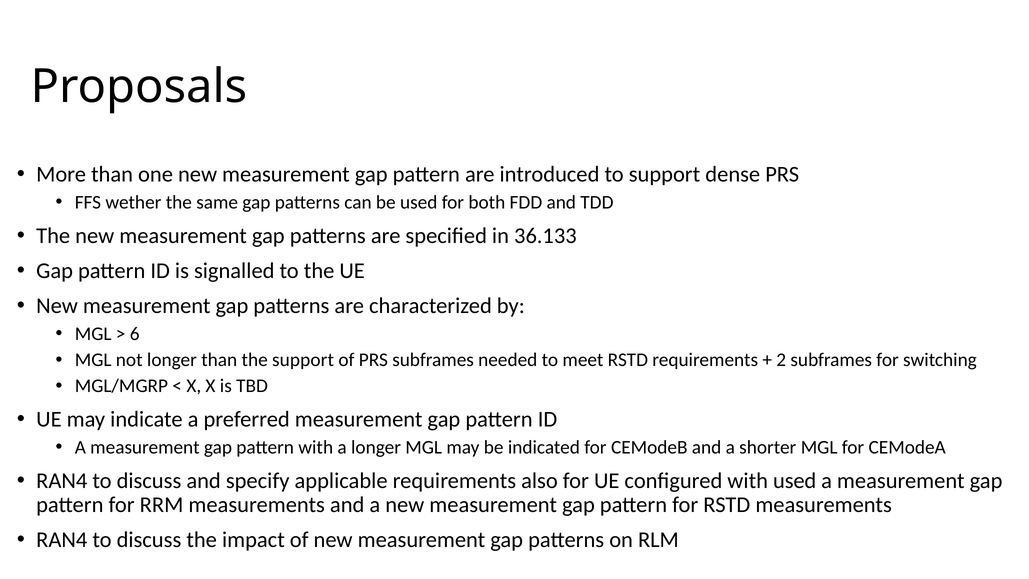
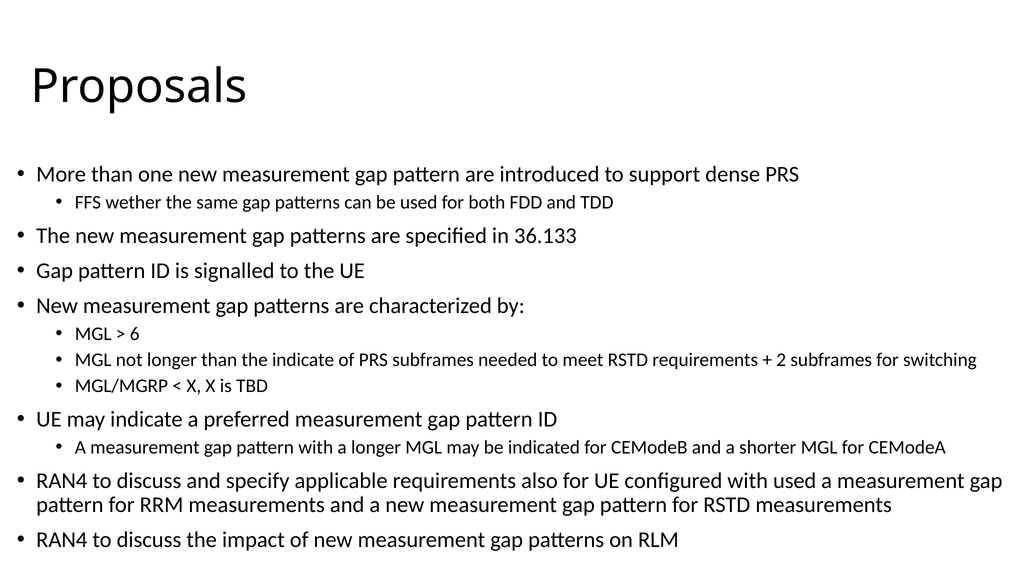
the support: support -> indicate (303, 360)
